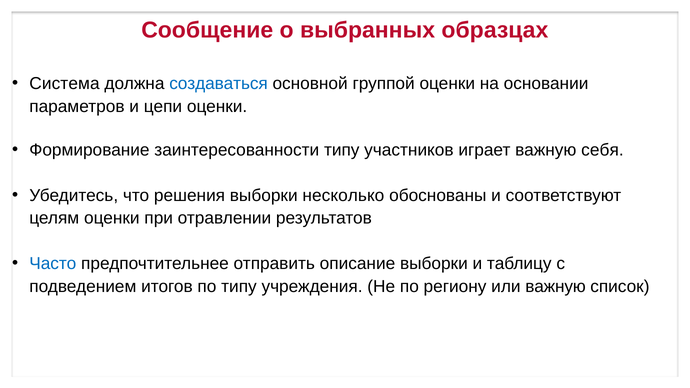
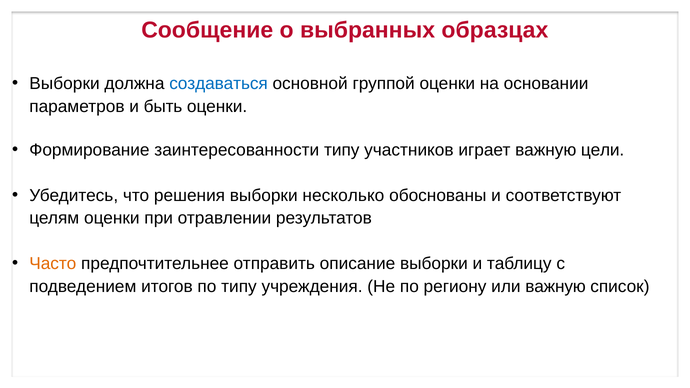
Система: Система -> Выборки (65, 84)
цепи: цепи -> быть (163, 107)
себя: себя -> цели (603, 150)
Часто colour: blue -> orange (53, 264)
